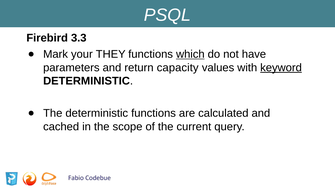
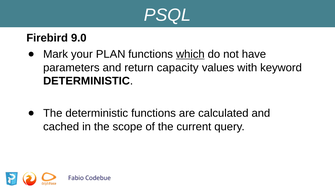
3.3: 3.3 -> 9.0 (79, 38)
THEY: THEY -> PLAN (111, 54)
keyword underline: present -> none (281, 68)
